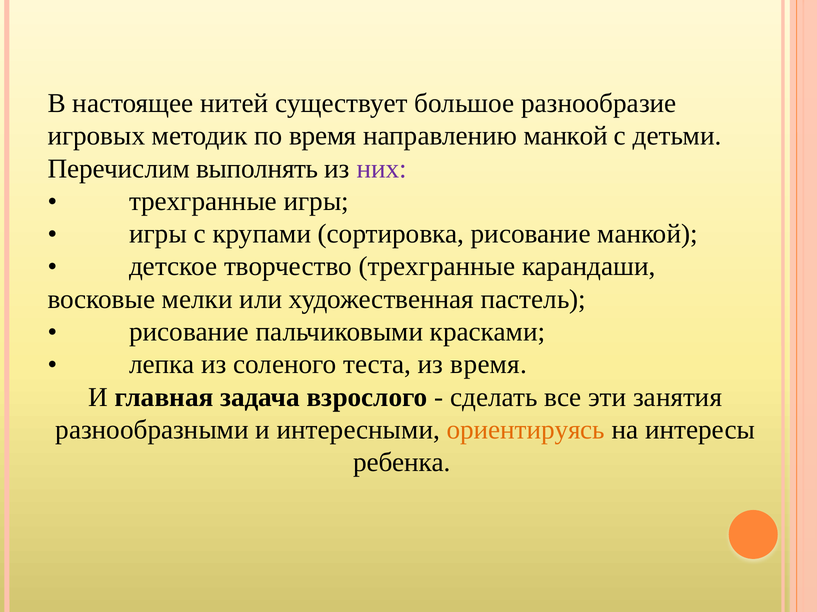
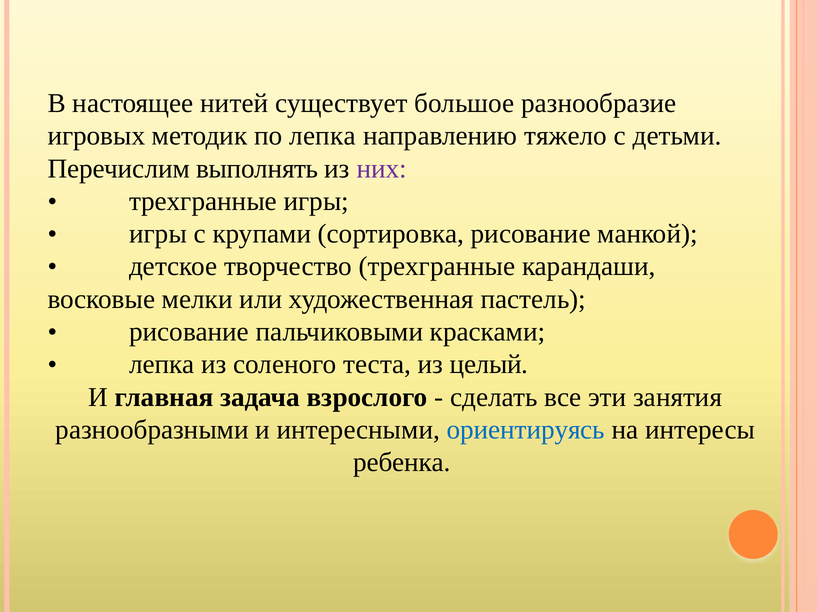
по время: время -> лепка (323, 136)
направлению манкой: манкой -> тяжело (566, 136)
из время: время -> целый (489, 365)
ориентируясь colour: orange -> blue (526, 430)
